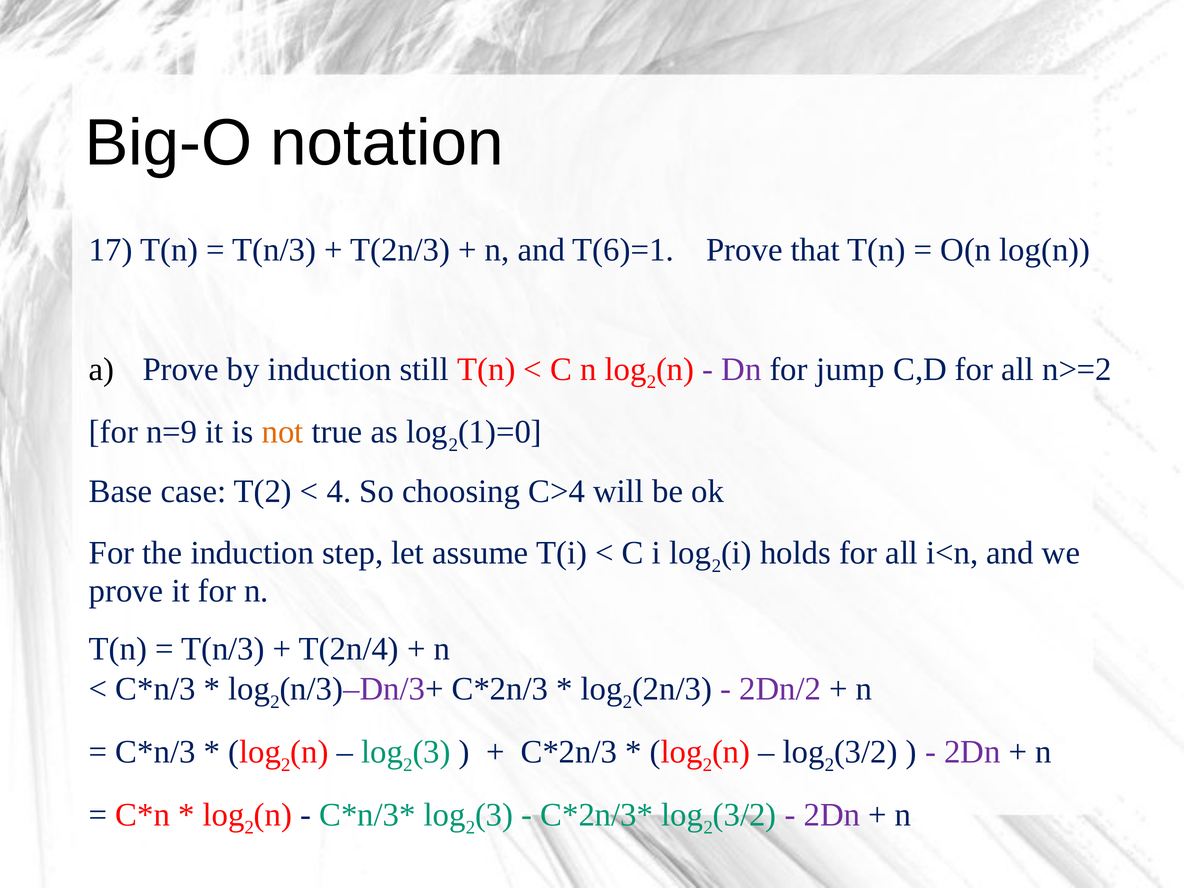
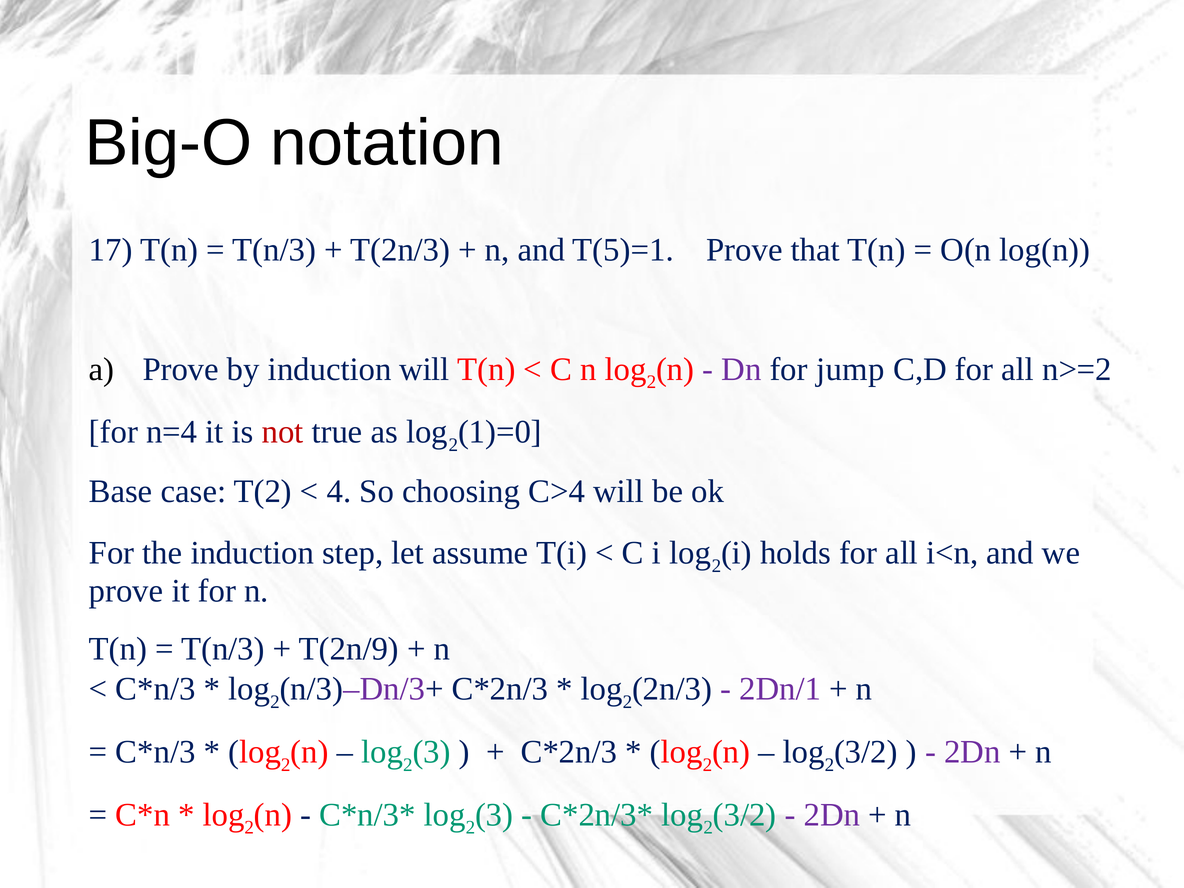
T(6)=1: T(6)=1 -> T(5)=1 (623, 250)
induction still: still -> will (424, 369)
n=9: n=9 -> n=4 (172, 432)
not colour: orange -> red (283, 432)
T(2n/4: T(2n/4 -> T(2n/9 (349, 649)
2Dn/2: 2Dn/2 -> 2Dn/1 (780, 689)
